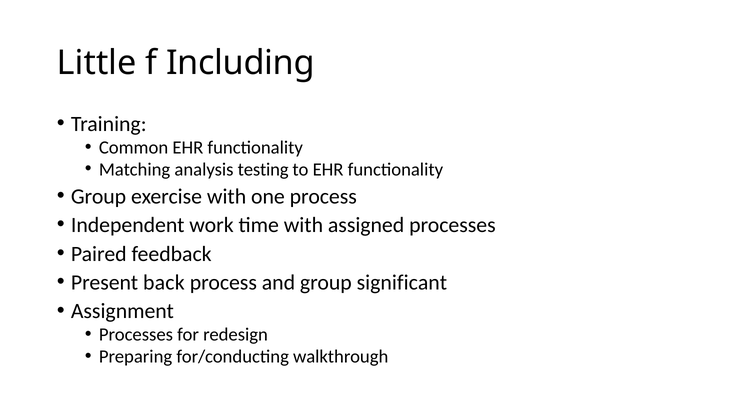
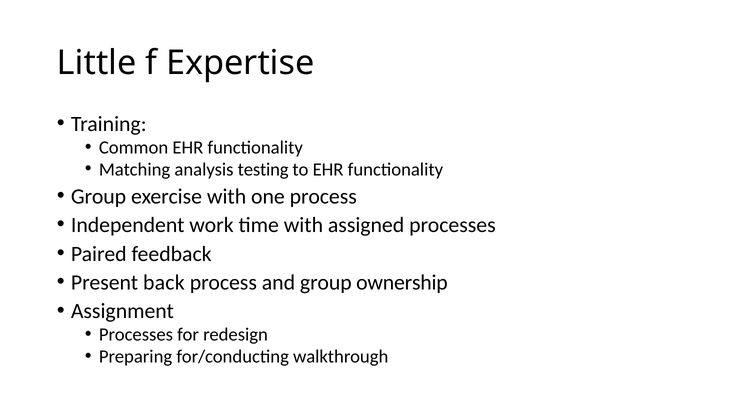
Including: Including -> Expertise (240, 63)
significant: significant -> ownership (402, 283)
